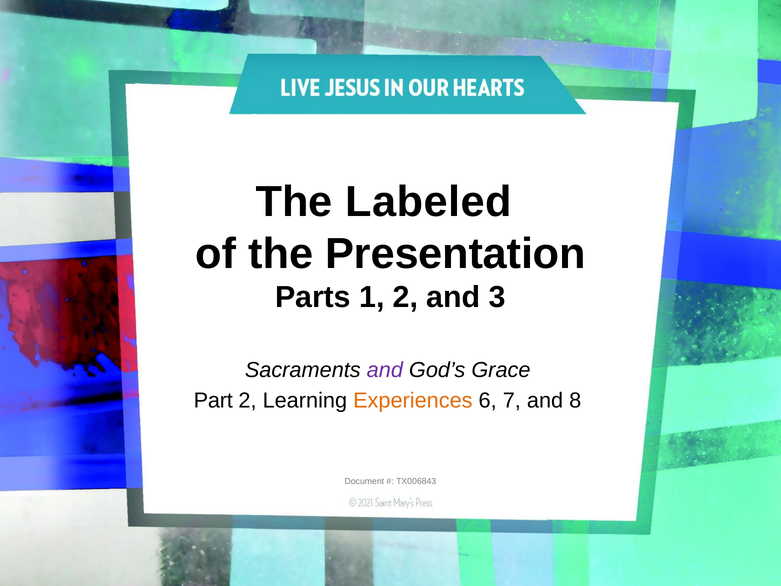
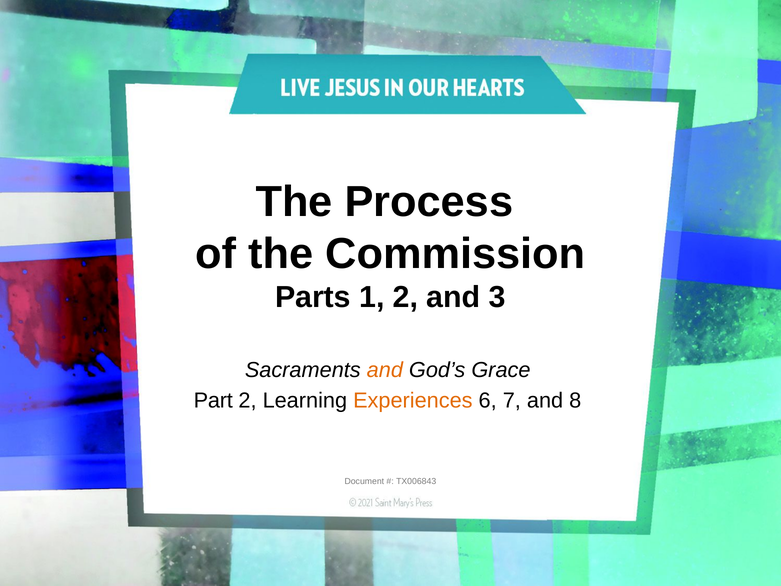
Labeled: Labeled -> Process (429, 202)
Presentation: Presentation -> Commission (455, 254)
and colour: purple -> orange (385, 370)
